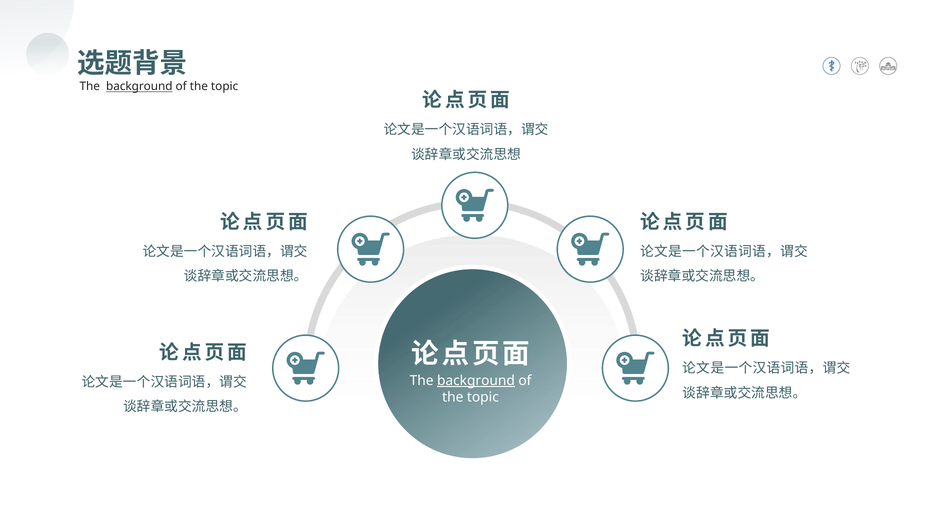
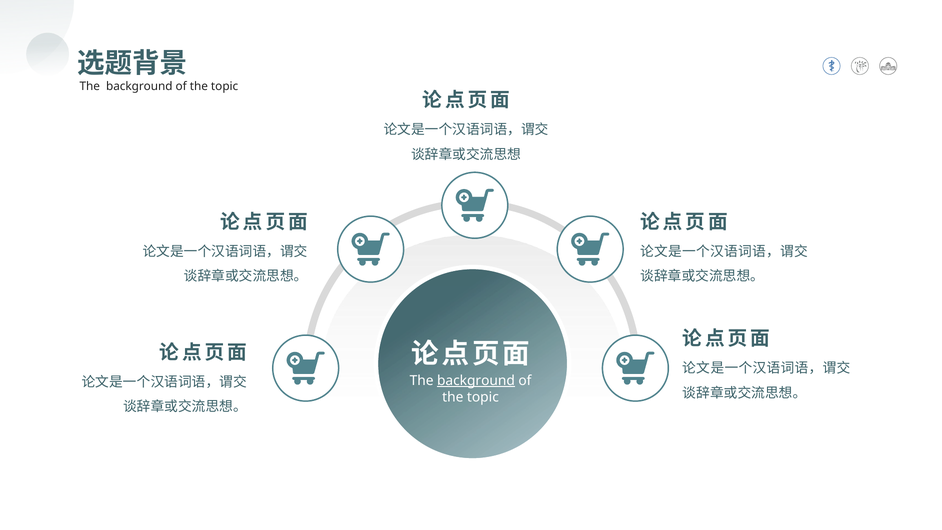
background underline: present -> none (139, 87)
